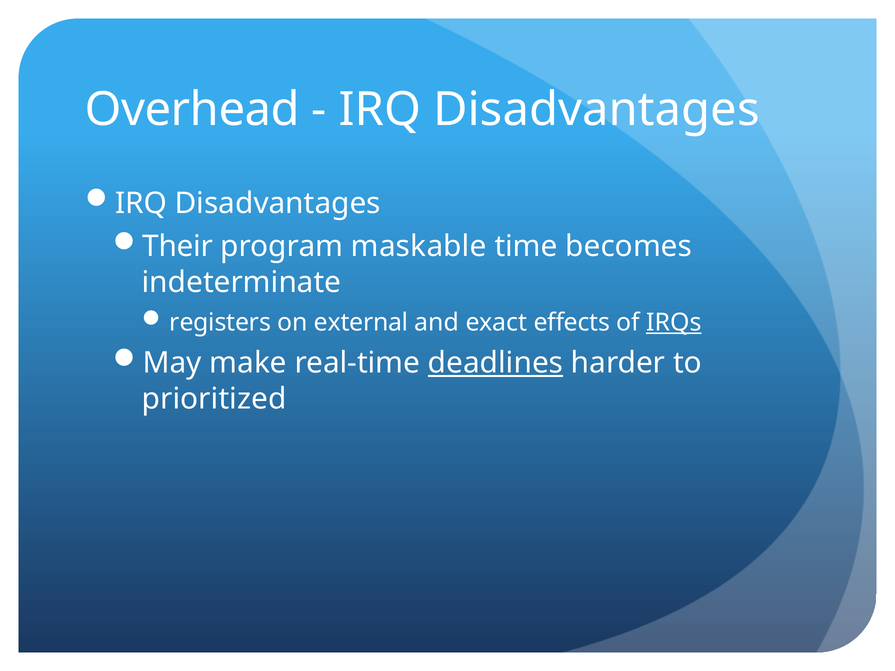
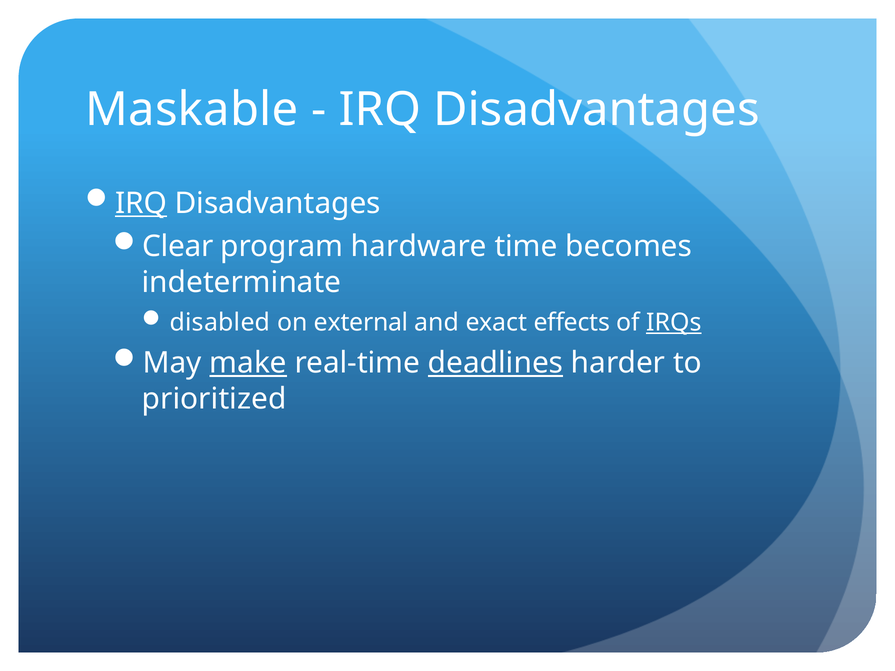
Overhead: Overhead -> Maskable (192, 110)
IRQ underline: none -> present (141, 203)
Their: Their -> Clear (178, 247)
maskable: maskable -> hardware (419, 247)
registers: registers -> disabled (220, 323)
make underline: none -> present (248, 363)
